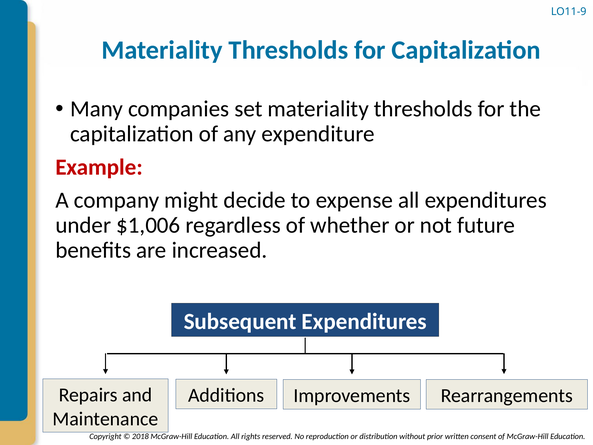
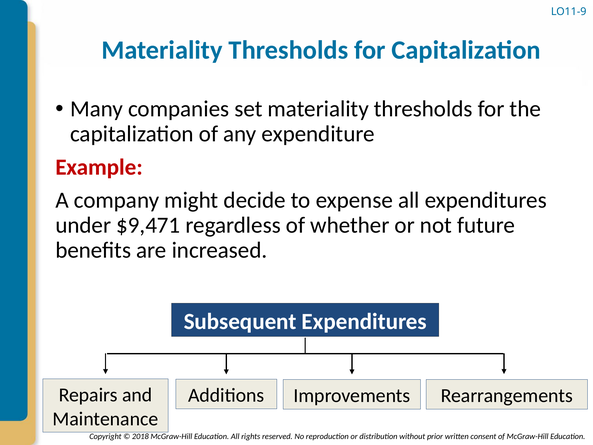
$1,006: $1,006 -> $9,471 (148, 225)
